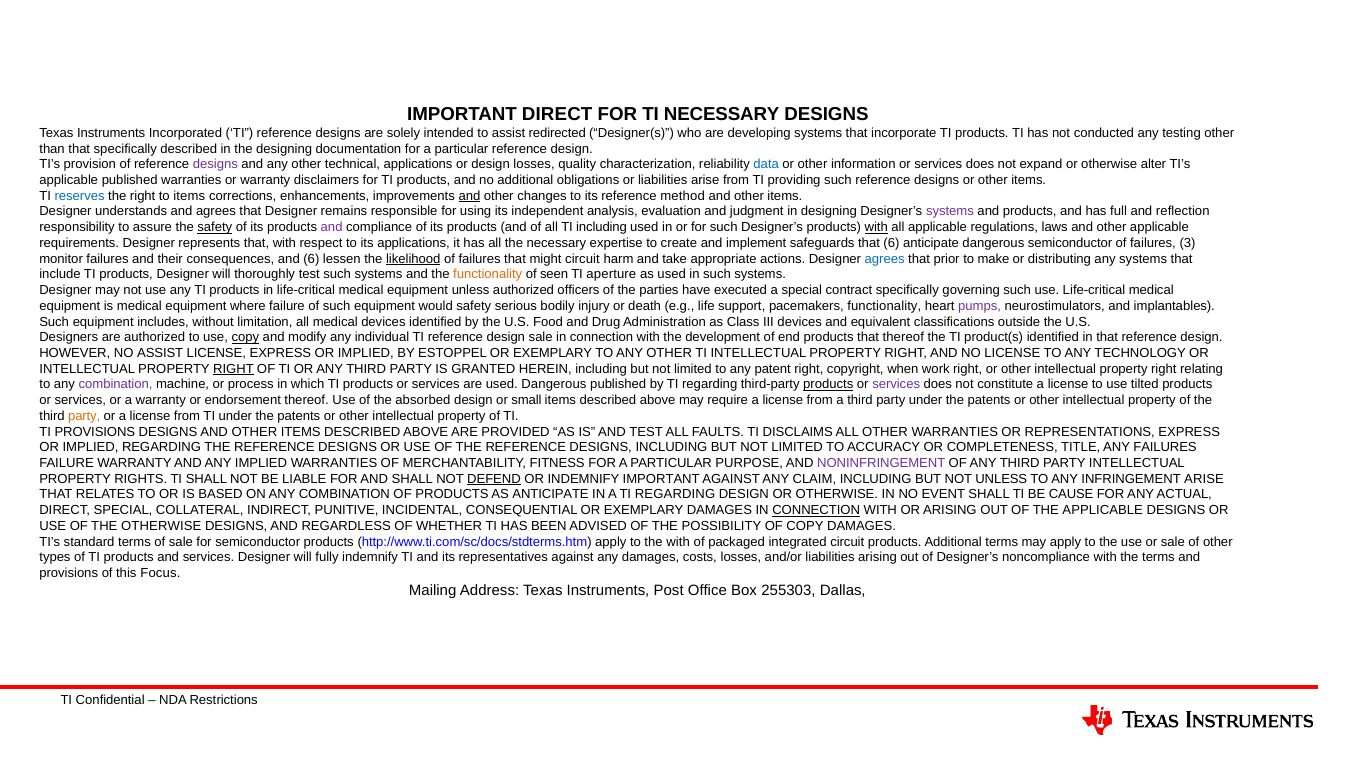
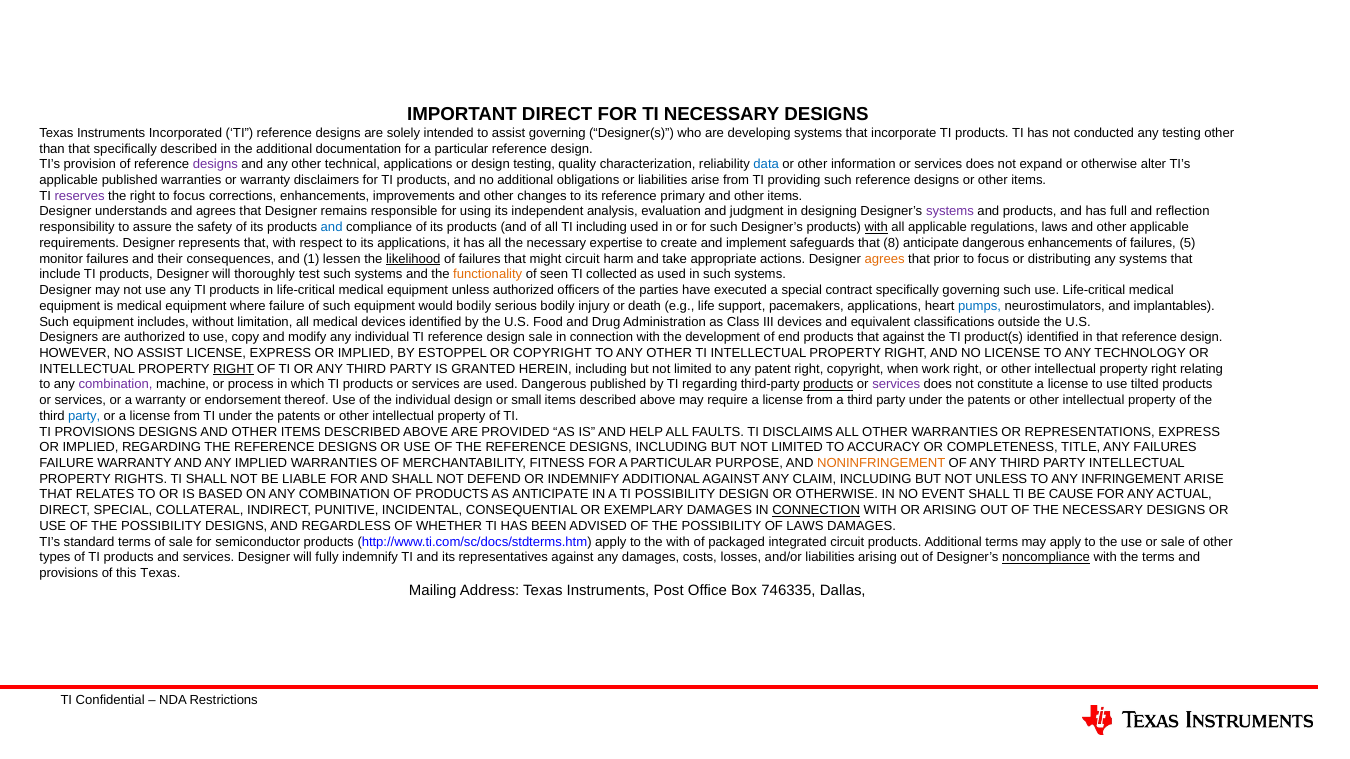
assist redirected: redirected -> governing (557, 133)
the designing: designing -> additional (284, 149)
design losses: losses -> testing (534, 165)
reserves colour: blue -> purple (80, 196)
right to items: items -> focus (189, 196)
and underline: present -> none (469, 196)
method: method -> primary (683, 196)
safety underline: present -> none (215, 227)
and colour: purple -> blue (332, 227)
that 6: 6 -> 8 (892, 243)
dangerous semiconductor: semiconductor -> enhancements (1070, 243)
3: 3 -> 5 (1188, 243)
and 6: 6 -> 1 (311, 259)
agrees colour: blue -> orange (885, 259)
prior to make: make -> focus (993, 259)
aperture: aperture -> collected (612, 275)
would safety: safety -> bodily (474, 306)
pacemakers functionality: functionality -> applications (884, 306)
pumps colour: purple -> blue (980, 306)
copy underline: present -> none (245, 338)
that thereof: thereof -> against (903, 338)
ESTOPPEL OR EXEMPLARY: EXEMPLARY -> COPYRIGHT (553, 353)
the absorbed: absorbed -> individual (423, 401)
party colour: orange -> blue (84, 416)
AND TEST: TEST -> HELP (646, 432)
NONINFRINGEMENT colour: purple -> orange (881, 463)
DEFEND underline: present -> none (494, 479)
INDEMNIFY IMPORTANT: IMPORTANT -> ADDITIONAL (661, 479)
A TI REGARDING: REGARDING -> POSSIBILITY (675, 495)
OF THE APPLICABLE: APPLICABLE -> NECESSARY (1103, 511)
USE OF THE OTHERWISE: OTHERWISE -> POSSIBILITY (161, 526)
OF COPY: COPY -> LAWS (805, 526)
noncompliance underline: none -> present (1046, 558)
this Focus: Focus -> Texas (160, 574)
255303: 255303 -> 746335 (788, 591)
